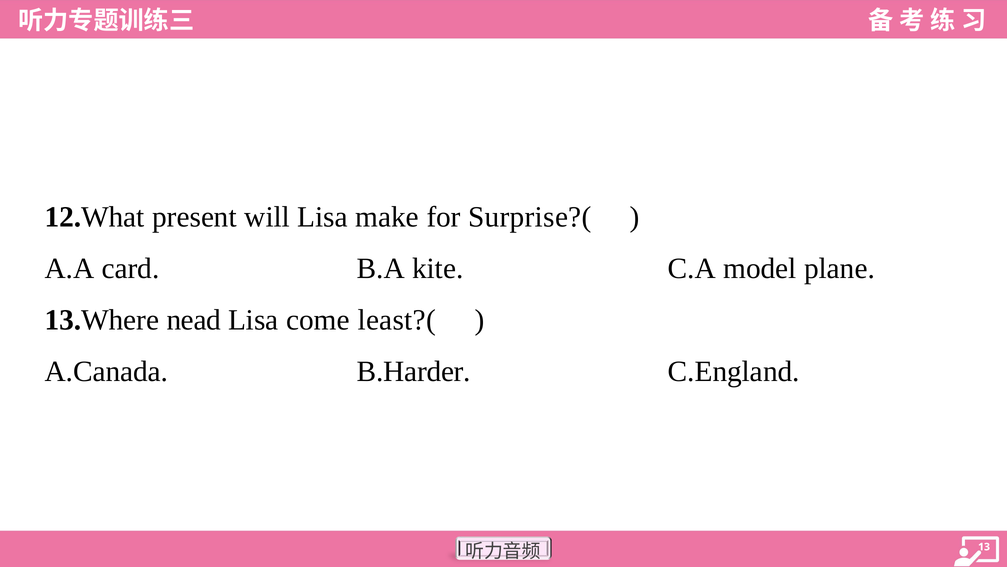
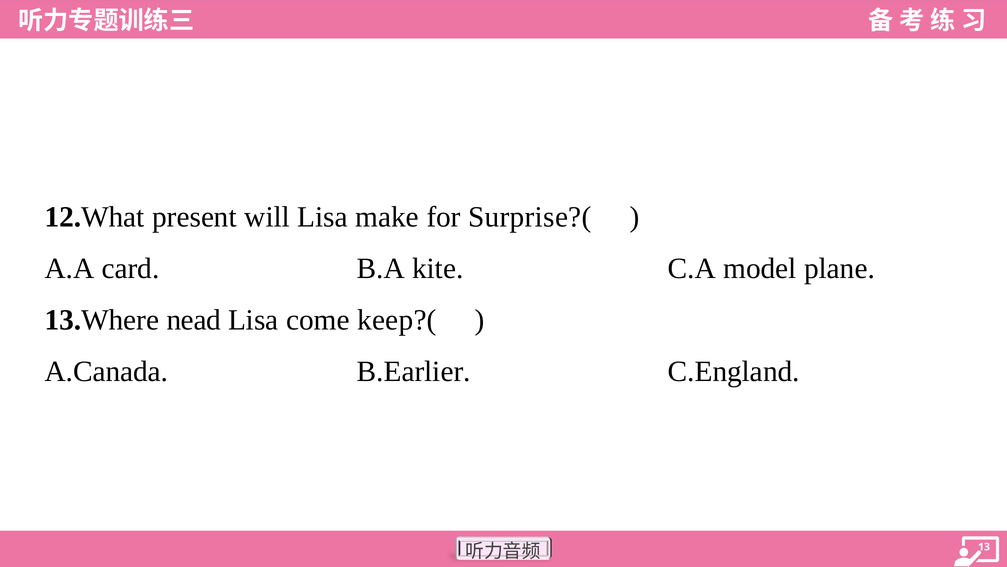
least?(: least?( -> keep?( (397, 320)
B.Harder: B.Harder -> B.Earlier (414, 371)
